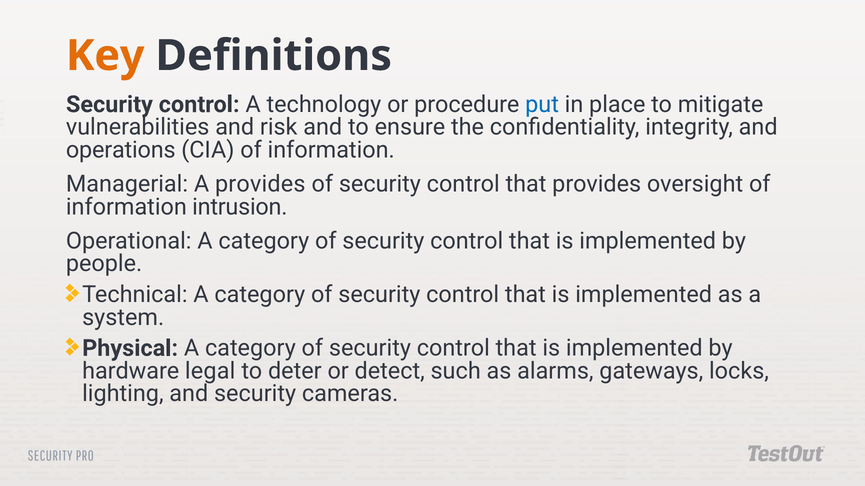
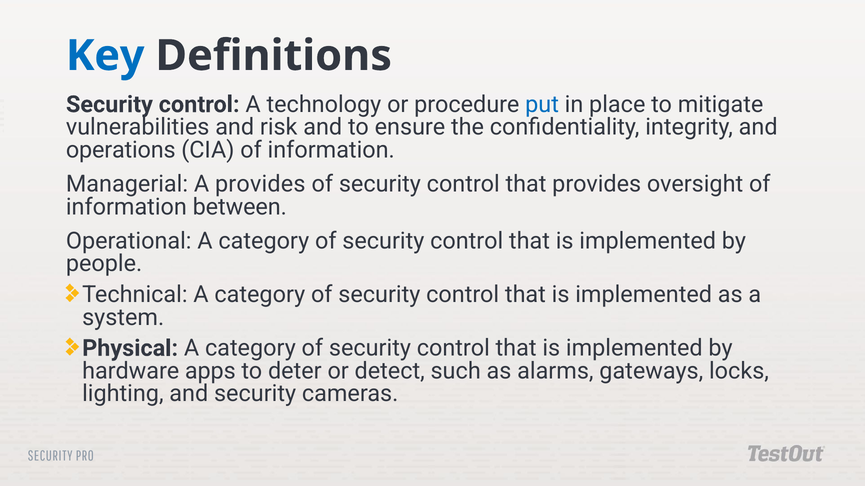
Key colour: orange -> blue (105, 56)
intrusion: intrusion -> between (240, 207)
legal: legal -> apps (210, 371)
